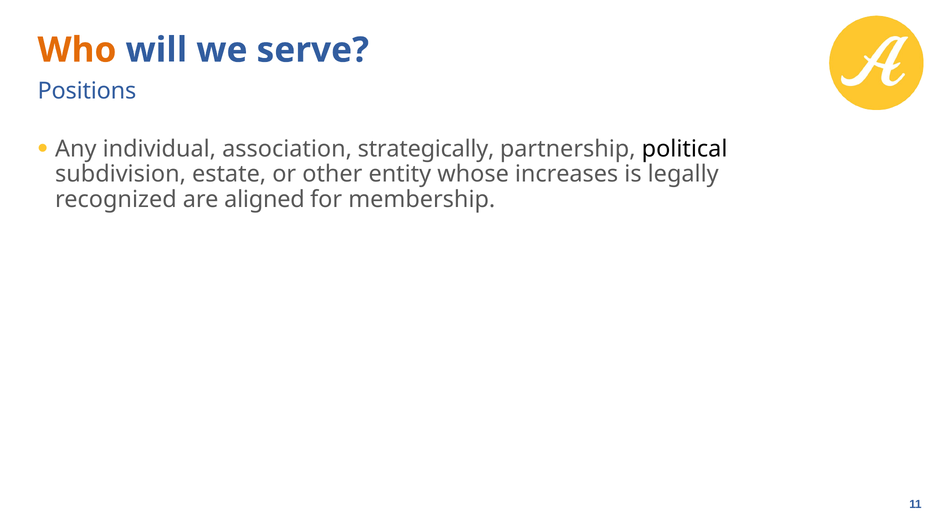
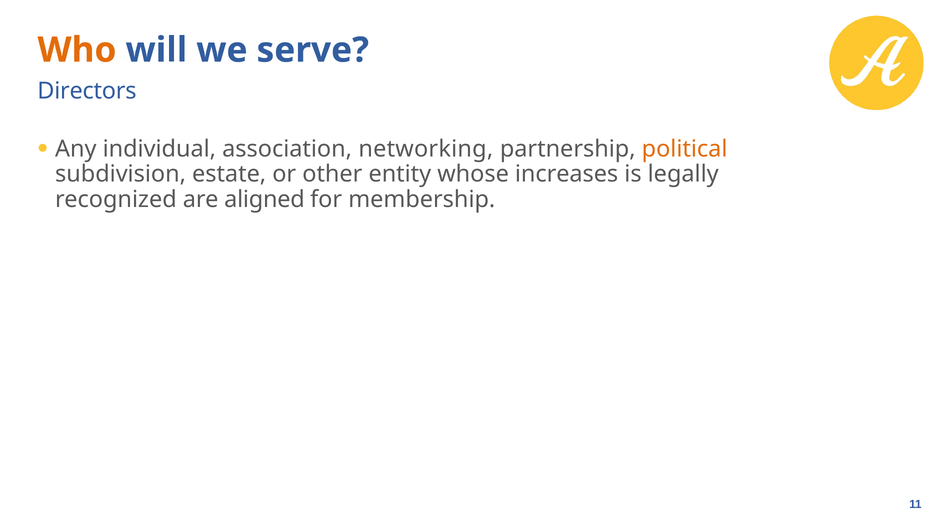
Positions: Positions -> Directors (87, 91)
strategically: strategically -> networking (426, 149)
political colour: black -> orange (685, 149)
